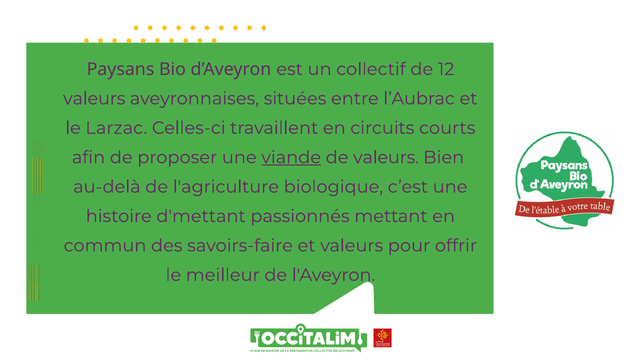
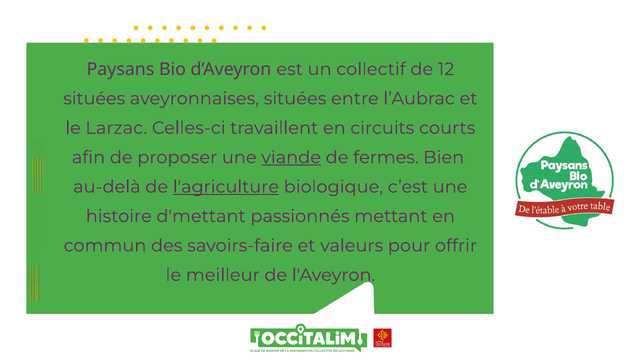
valeurs: valeurs -> situées (94, 99)
de valeurs: valeurs -> fermes (386, 157)
l'agriculture underline: none -> present (226, 187)
